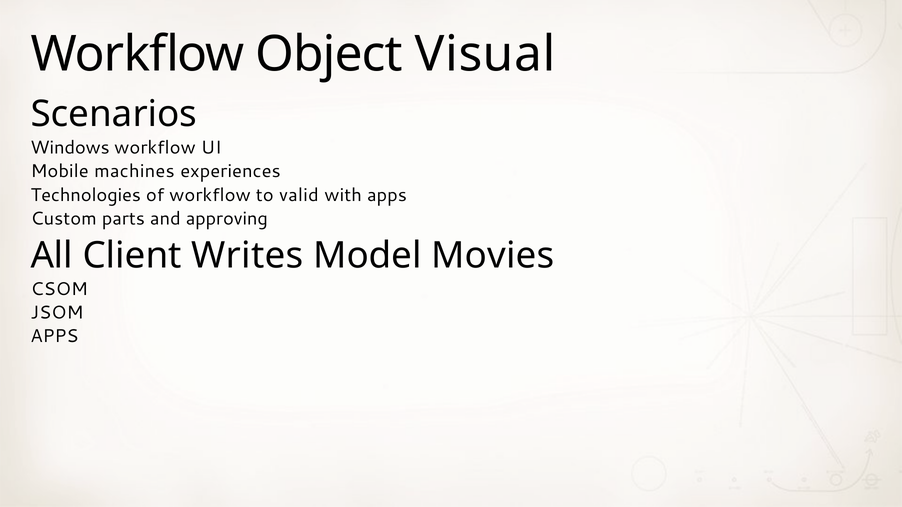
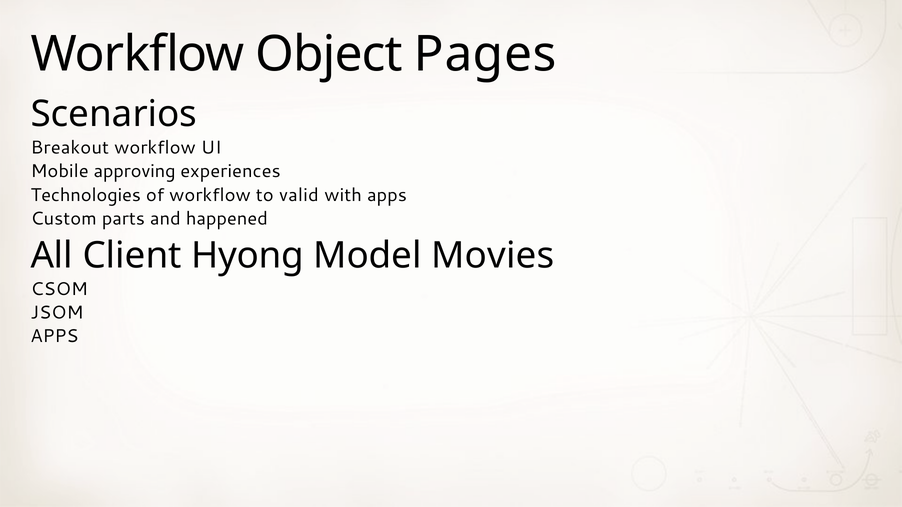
Visual: Visual -> Pages (485, 55)
Windows: Windows -> Breakout (70, 148)
machines: machines -> approving (135, 171)
approving: approving -> happened (227, 219)
Writes: Writes -> Hyong (248, 256)
